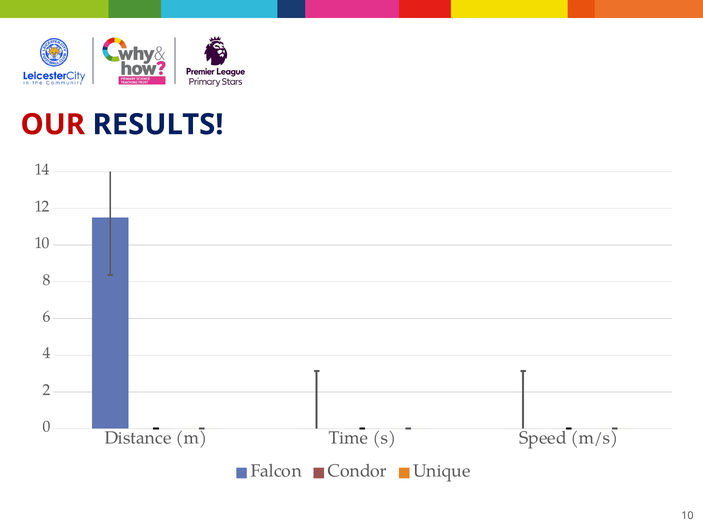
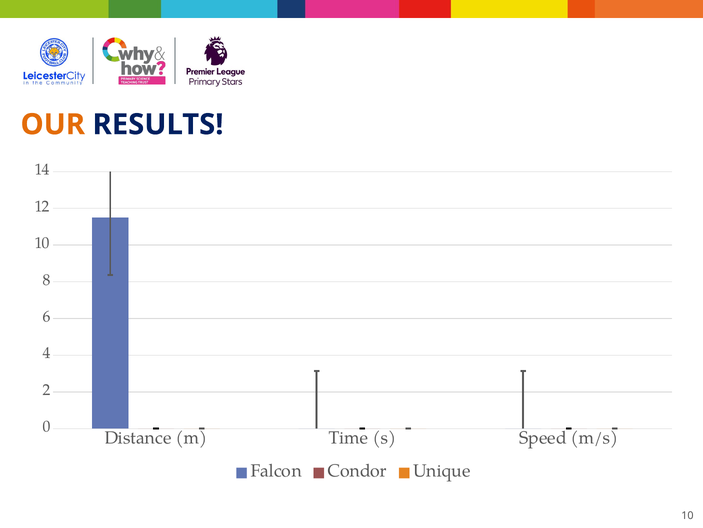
OUR colour: red -> orange (53, 124)
